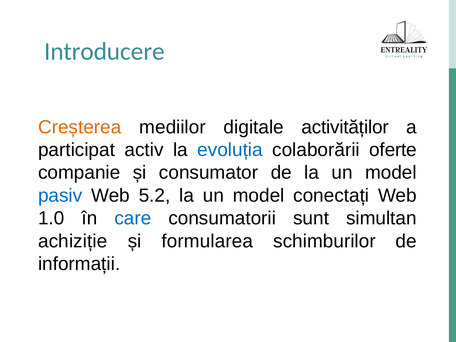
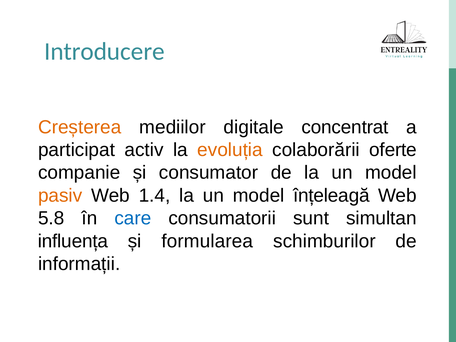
activităților: activităților -> concentrat (345, 127)
evoluția colour: blue -> orange (230, 150)
pasiv colour: blue -> orange (60, 195)
5.2: 5.2 -> 1.4 (155, 195)
conectați: conectați -> înțeleagă (331, 195)
1.0: 1.0 -> 5.8 (51, 218)
achiziție: achiziție -> influența (73, 241)
